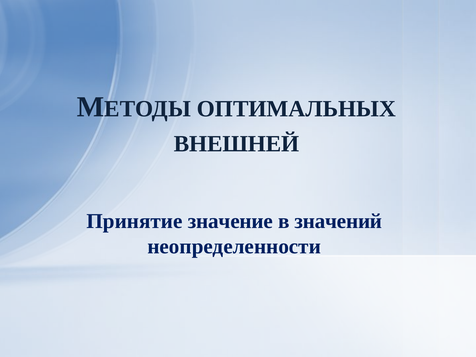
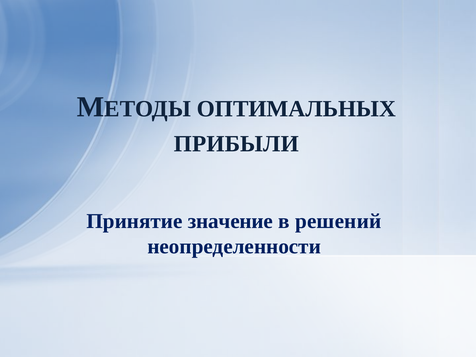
ВНЕШНЕЙ: ВНЕШНЕЙ -> ПРИБЫЛИ (236, 144)
значений: значений -> решений (338, 221)
